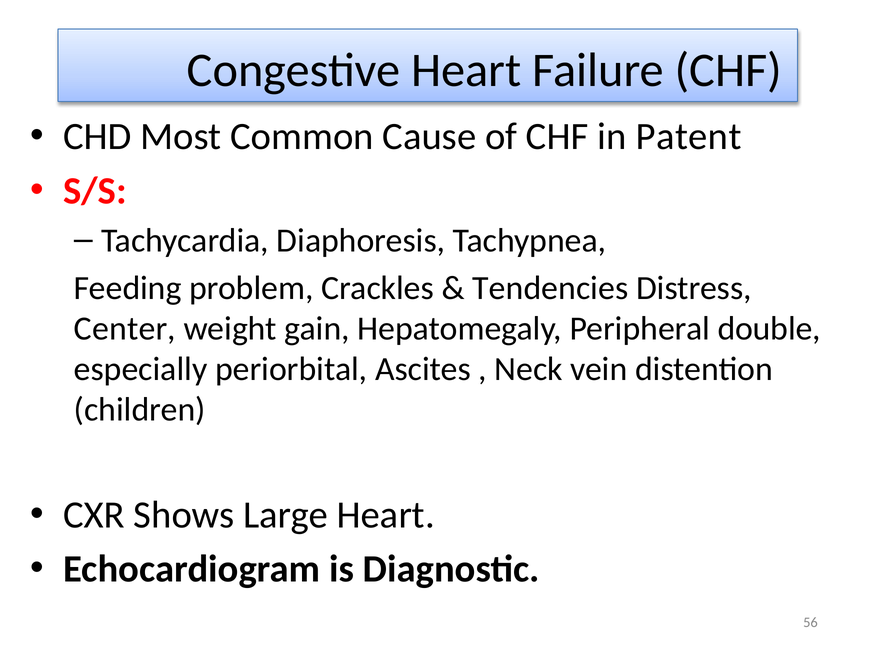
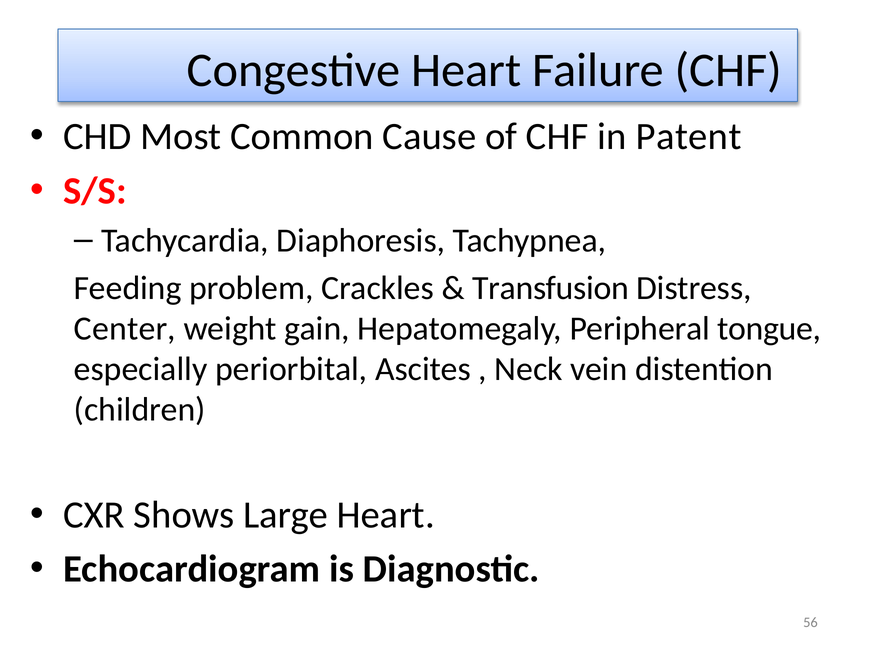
Tendencies: Tendencies -> Transfusion (551, 288)
double: double -> tongue (769, 329)
